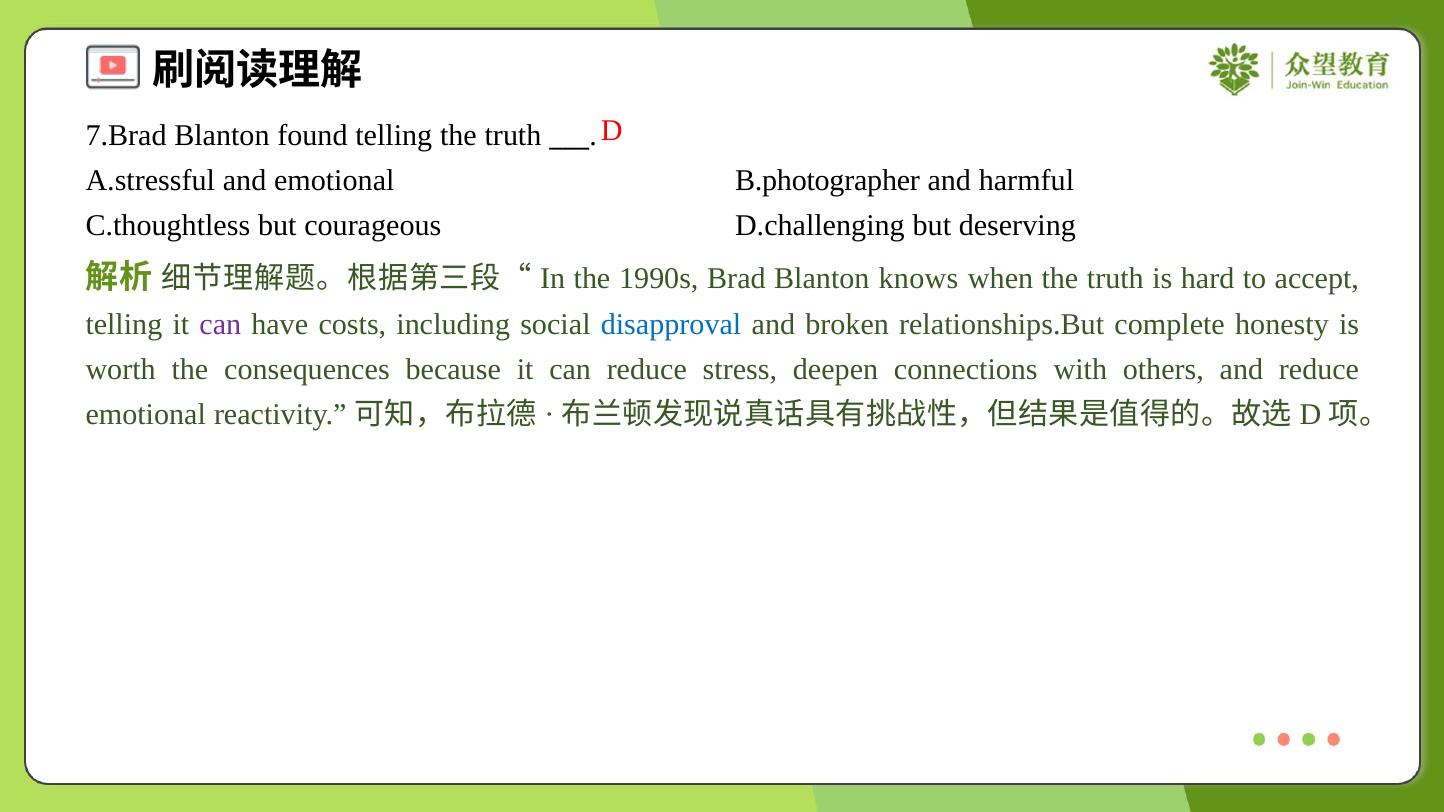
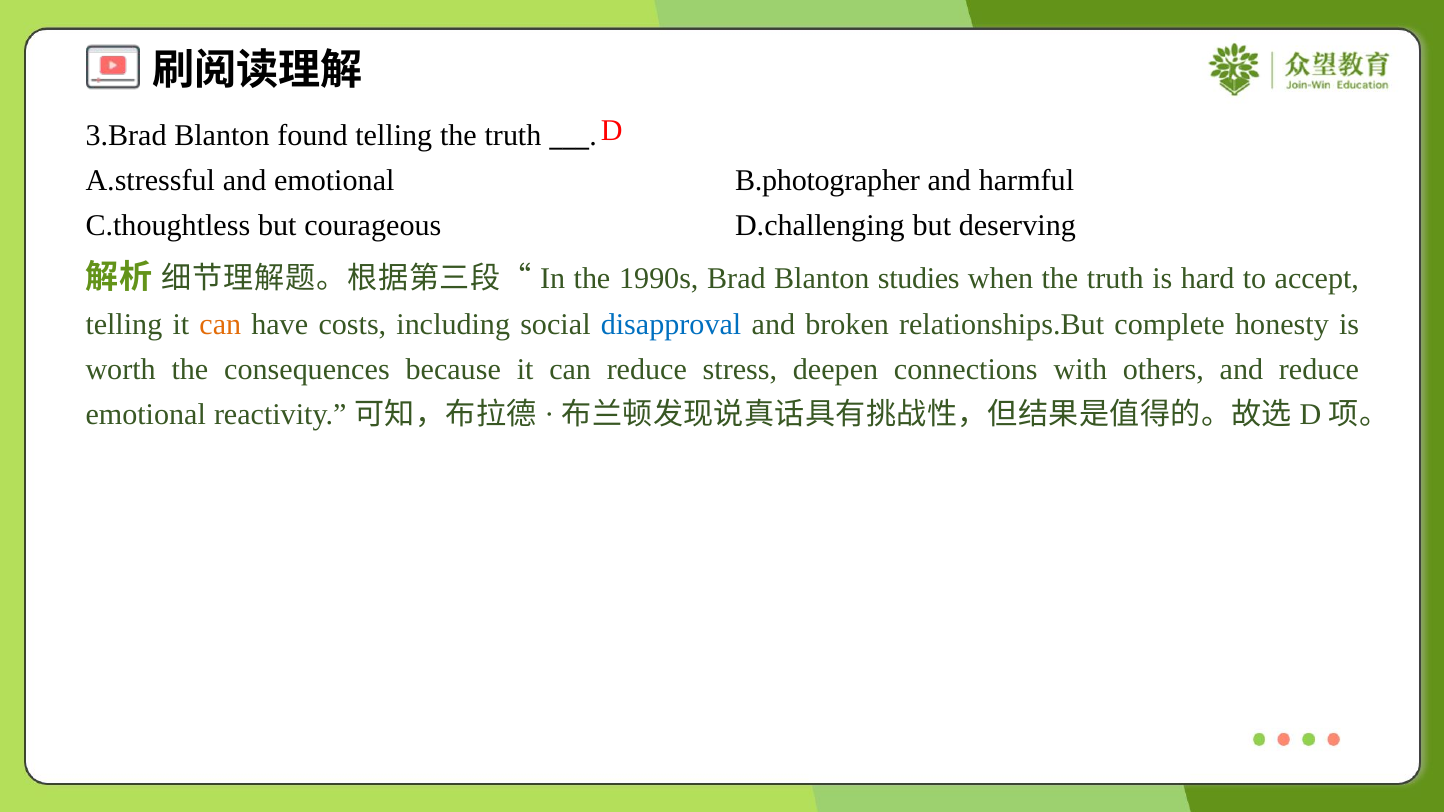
7.Brad: 7.Brad -> 3.Brad (126, 135)
knows: knows -> studies (919, 279)
can colour: purple -> orange (220, 325)
